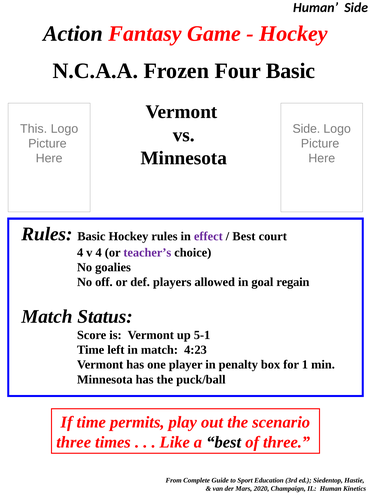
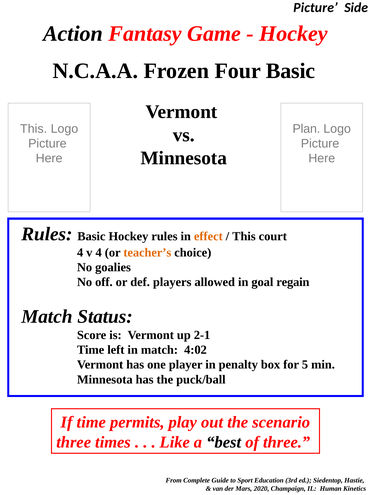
Human: Human -> Picture (316, 8)
Side: Side -> Plan (306, 129)
effect colour: purple -> orange (208, 236)
Best: Best -> This (244, 236)
teacher’s colour: purple -> orange (147, 252)
5-1: 5-1 -> 2-1 (202, 335)
4:23: 4:23 -> 4:02 (195, 350)
1: 1 -> 5 (305, 364)
